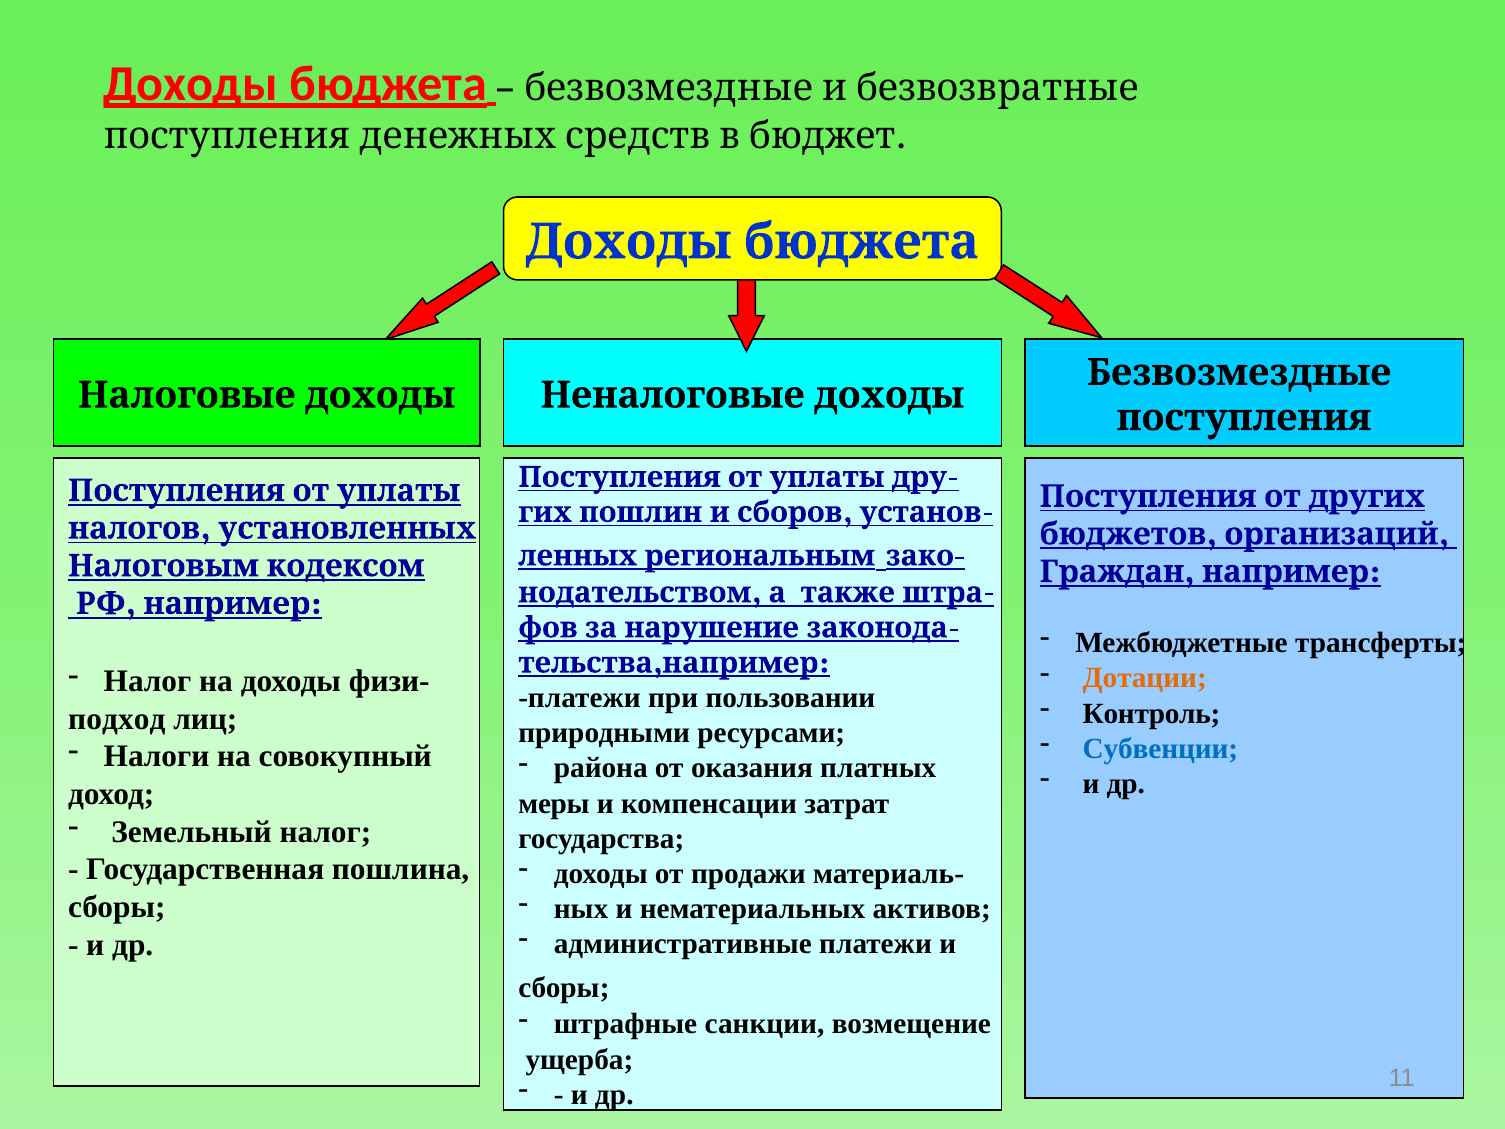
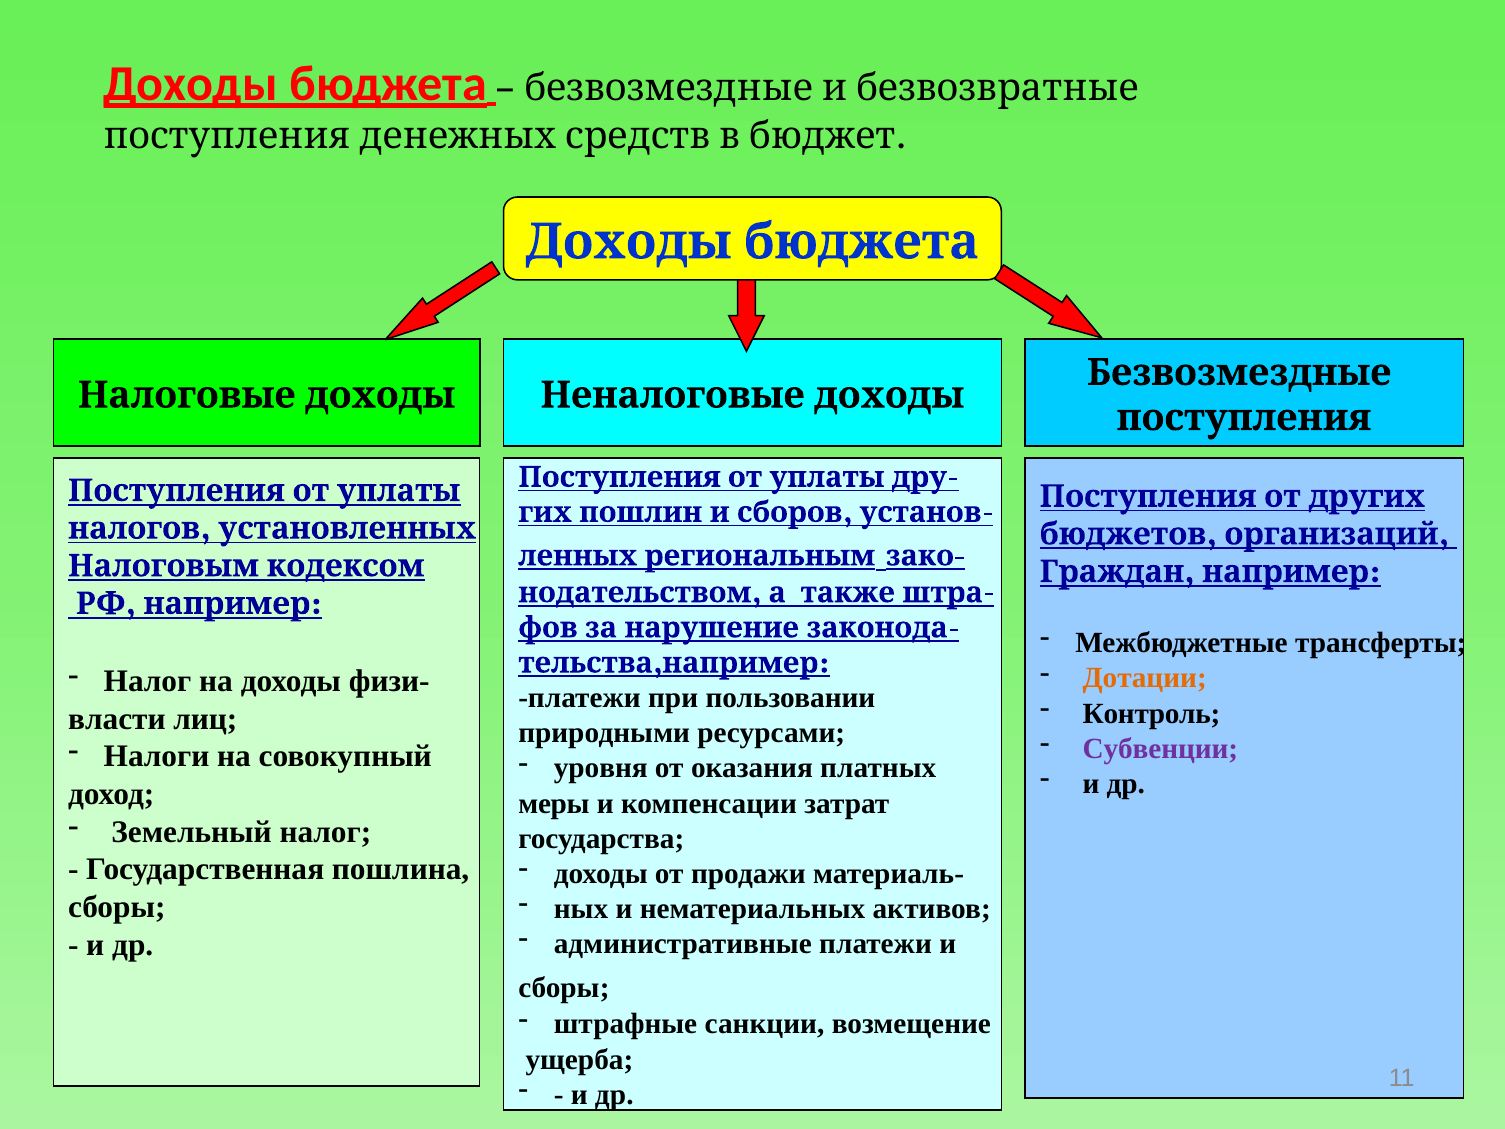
подход: подход -> власти (117, 719)
Субвенции colour: blue -> purple (1160, 748)
района: района -> уровня (601, 768)
